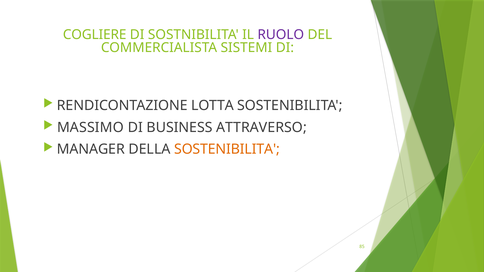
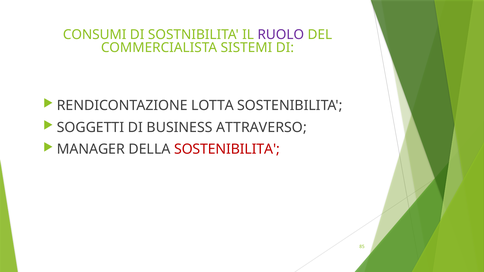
COGLIERE: COGLIERE -> CONSUMI (95, 35)
MASSIMO: MASSIMO -> SOGGETTI (91, 127)
SOSTENIBILITA colour: orange -> red (227, 149)
